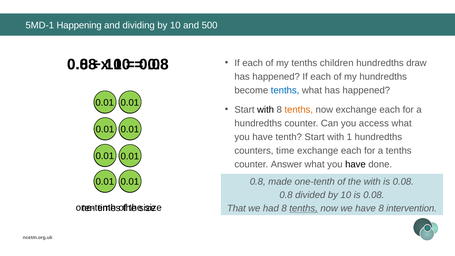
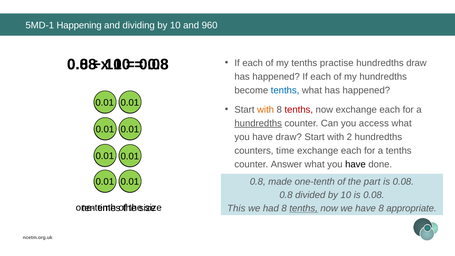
500: 500 -> 960 (210, 25)
children: children -> practise (337, 63)
with colour: black -> orange (266, 110)
tenths colour: orange -> red (299, 110)
hundredths underline: none -> present (258, 123)
have tenth: tenth -> draw (289, 137)
1: 1 -> 2 (349, 137)
the with: with -> part (372, 182)
That: That -> This (236, 208)
intervention: intervention -> appropriate (411, 208)
